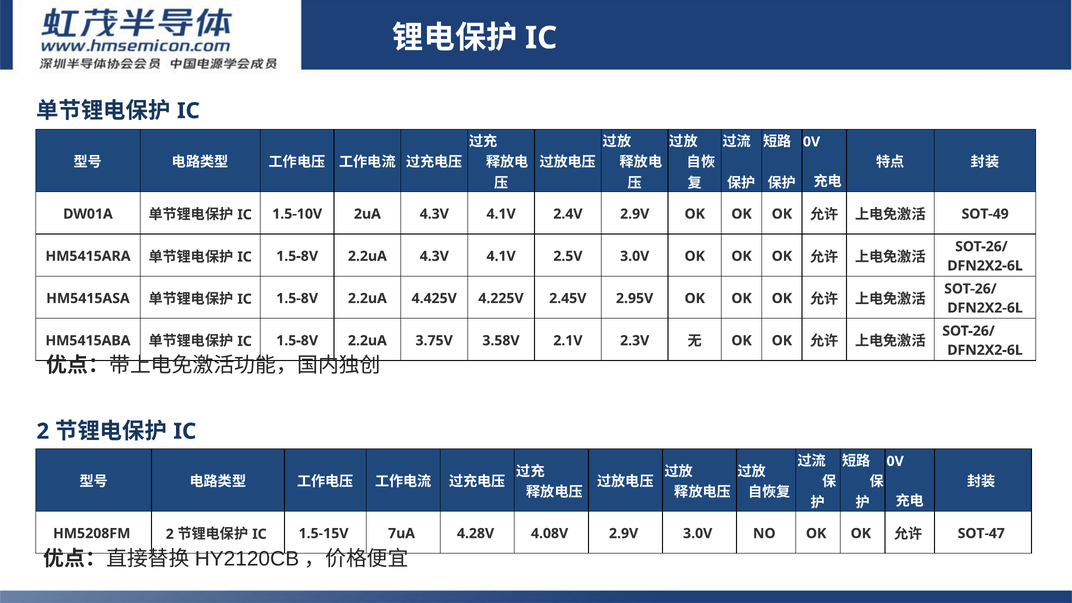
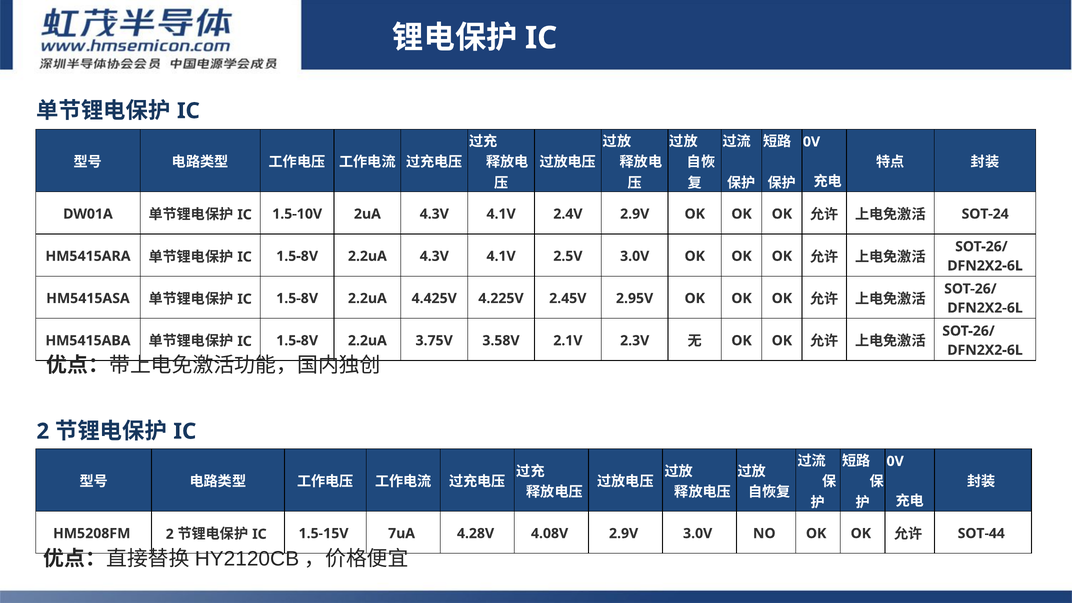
SOT-49: SOT-49 -> SOT-24 (985, 214)
SOT-47: SOT-47 -> SOT-44 (981, 533)
